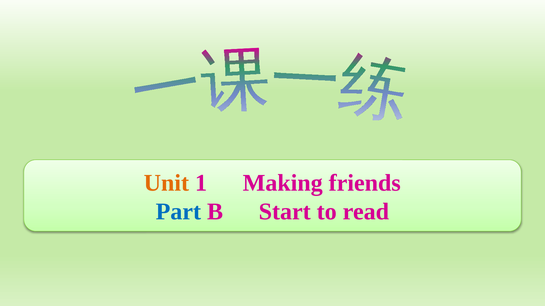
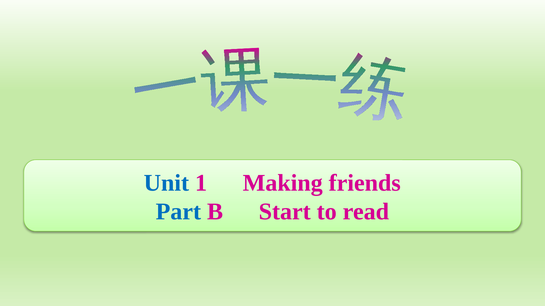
Unit colour: orange -> blue (166, 183)
